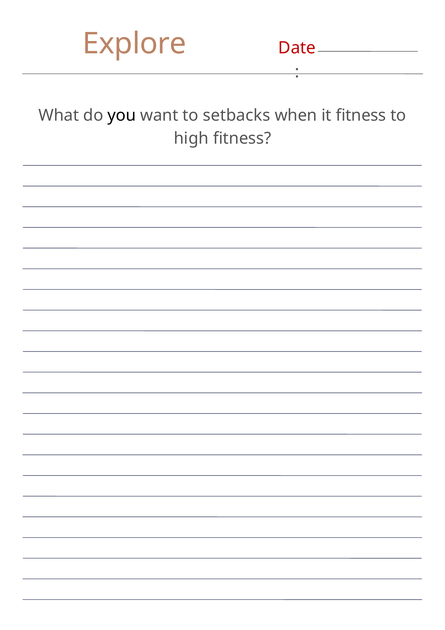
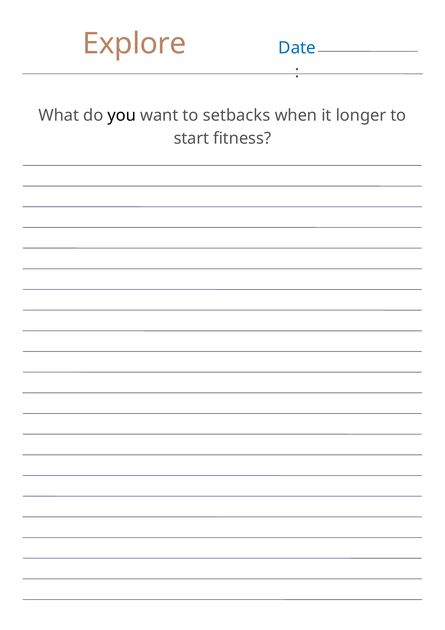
Date colour: red -> blue (297, 48)
it fitness: fitness -> longer (361, 115)
high: high -> start (191, 138)
